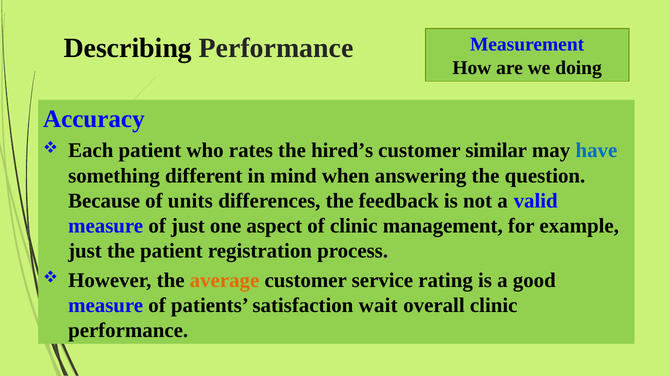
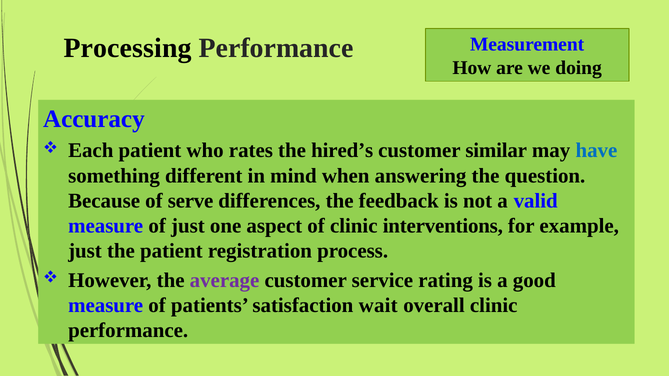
Describing: Describing -> Processing (128, 48)
units: units -> serve (191, 201)
management: management -> interventions (443, 226)
average colour: orange -> purple (225, 280)
